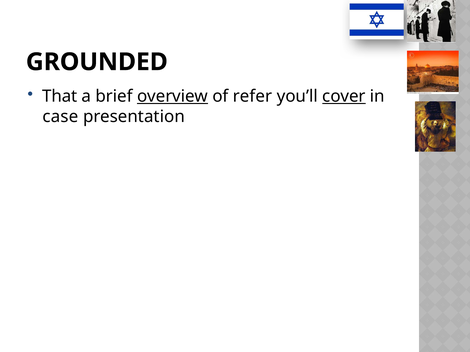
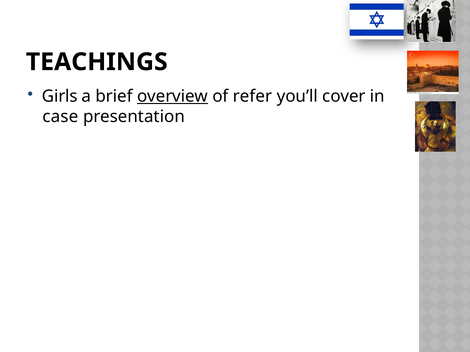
GROUNDED: GROUNDED -> TEACHINGS (97, 62)
That: That -> Girls (60, 96)
cover underline: present -> none (344, 96)
